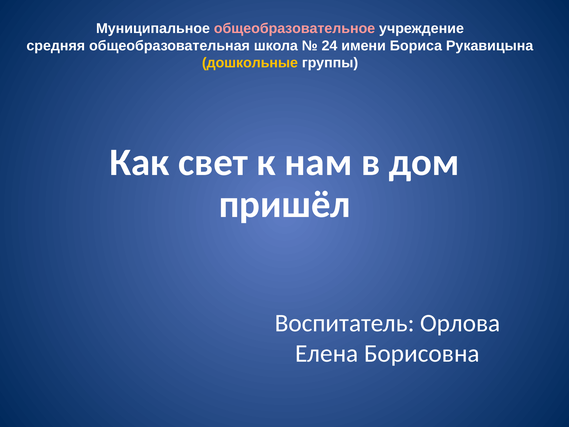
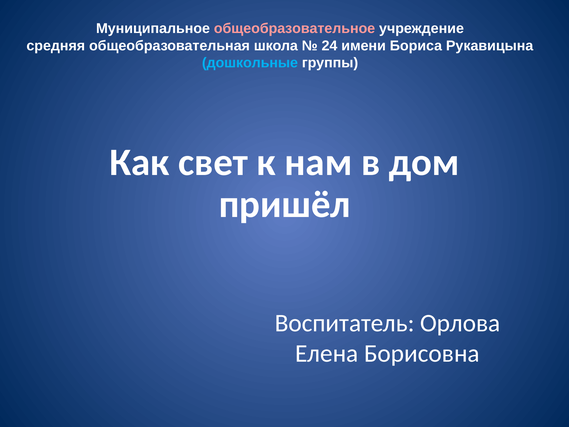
дошкольные colour: yellow -> light blue (250, 63)
